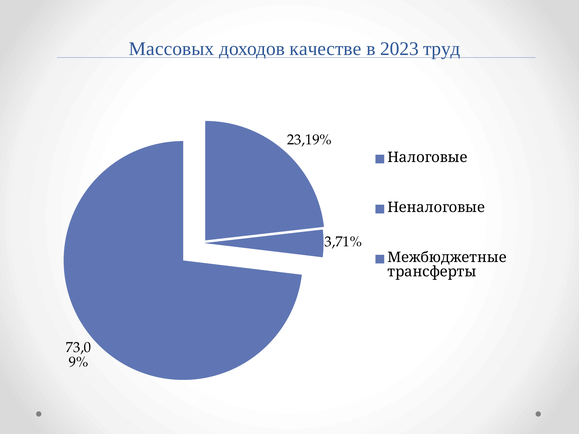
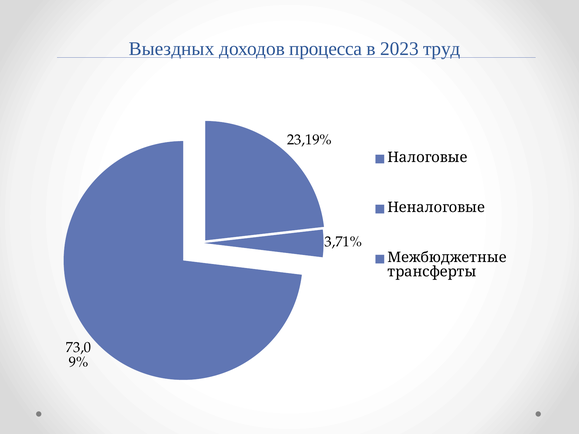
Массовых: Массовых -> Выездных (172, 49)
качестве: качестве -> процесса (326, 49)
